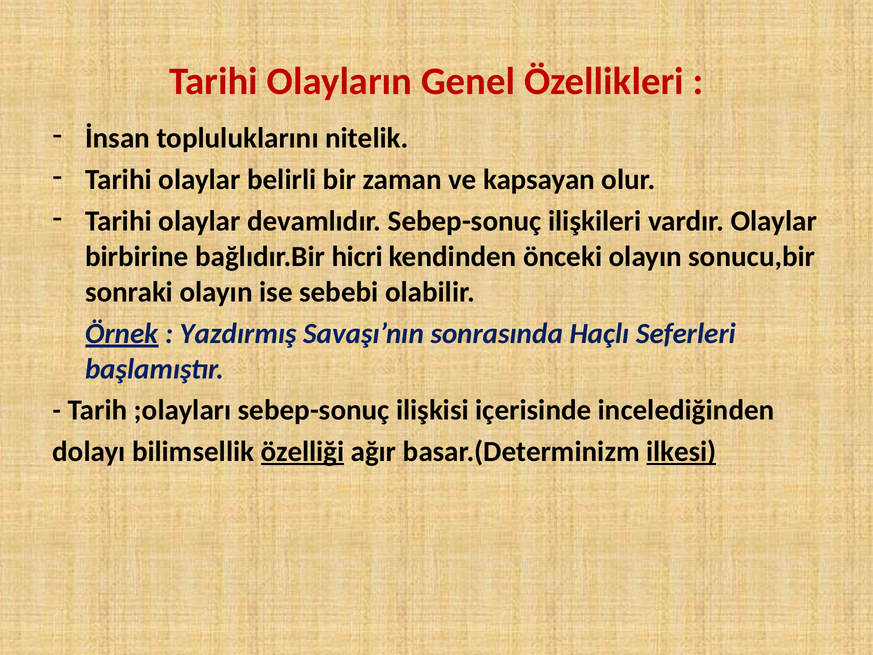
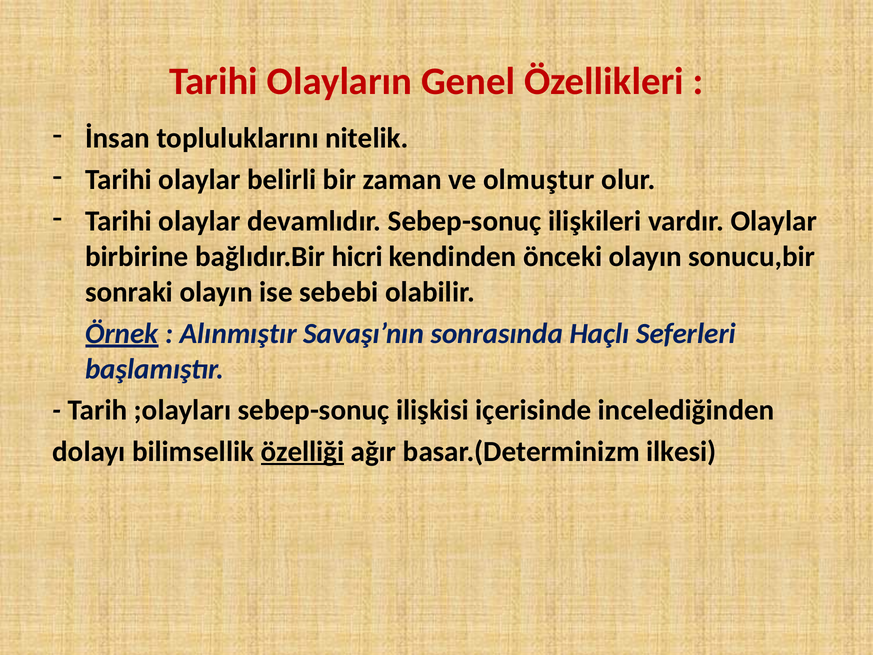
kapsayan: kapsayan -> olmuştur (539, 180)
Yazdırmış: Yazdırmış -> Alınmıştır (238, 333)
ilkesi underline: present -> none (681, 451)
